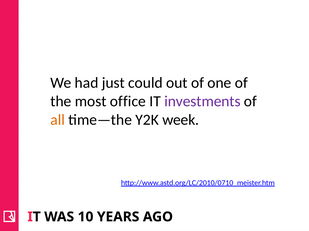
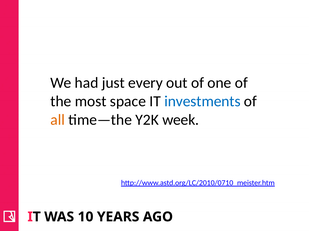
could: could -> every (145, 83)
office: office -> space (128, 102)
investments colour: purple -> blue (202, 102)
